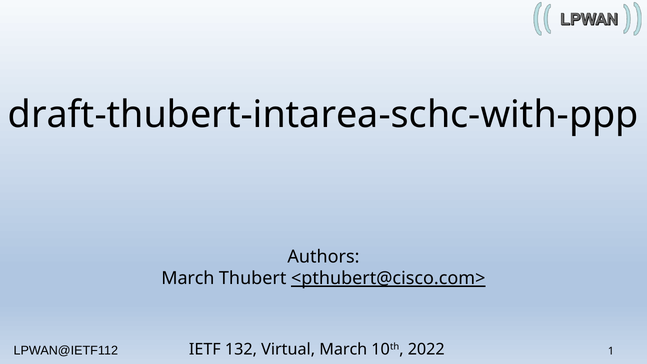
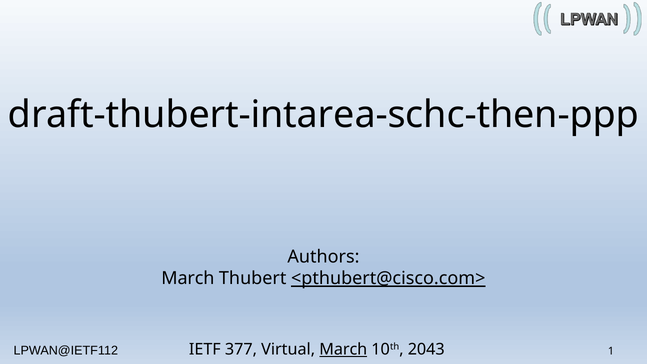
draft-thubert-intarea-schc-with-ppp: draft-thubert-intarea-schc-with-ppp -> draft-thubert-intarea-schc-then-ppp (323, 115)
132: 132 -> 377 (241, 349)
March underline: none -> present (343, 349)
2022: 2022 -> 2043 (426, 349)
